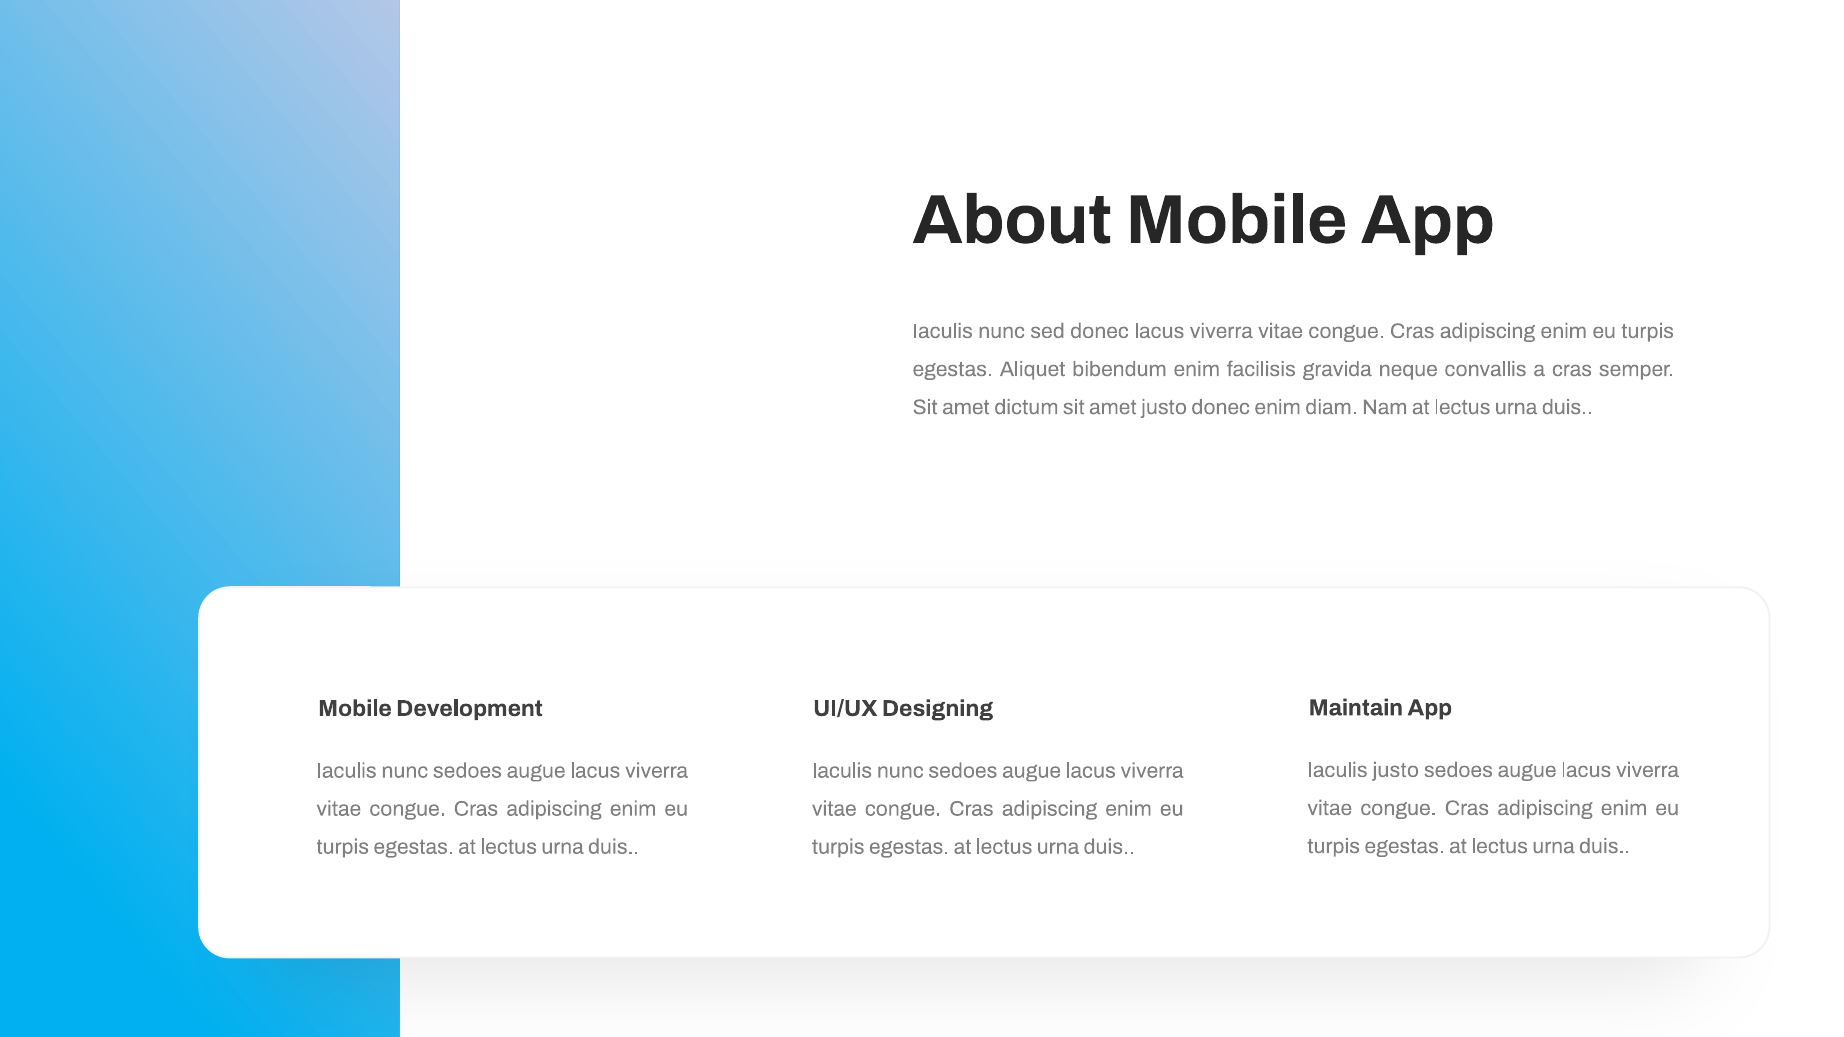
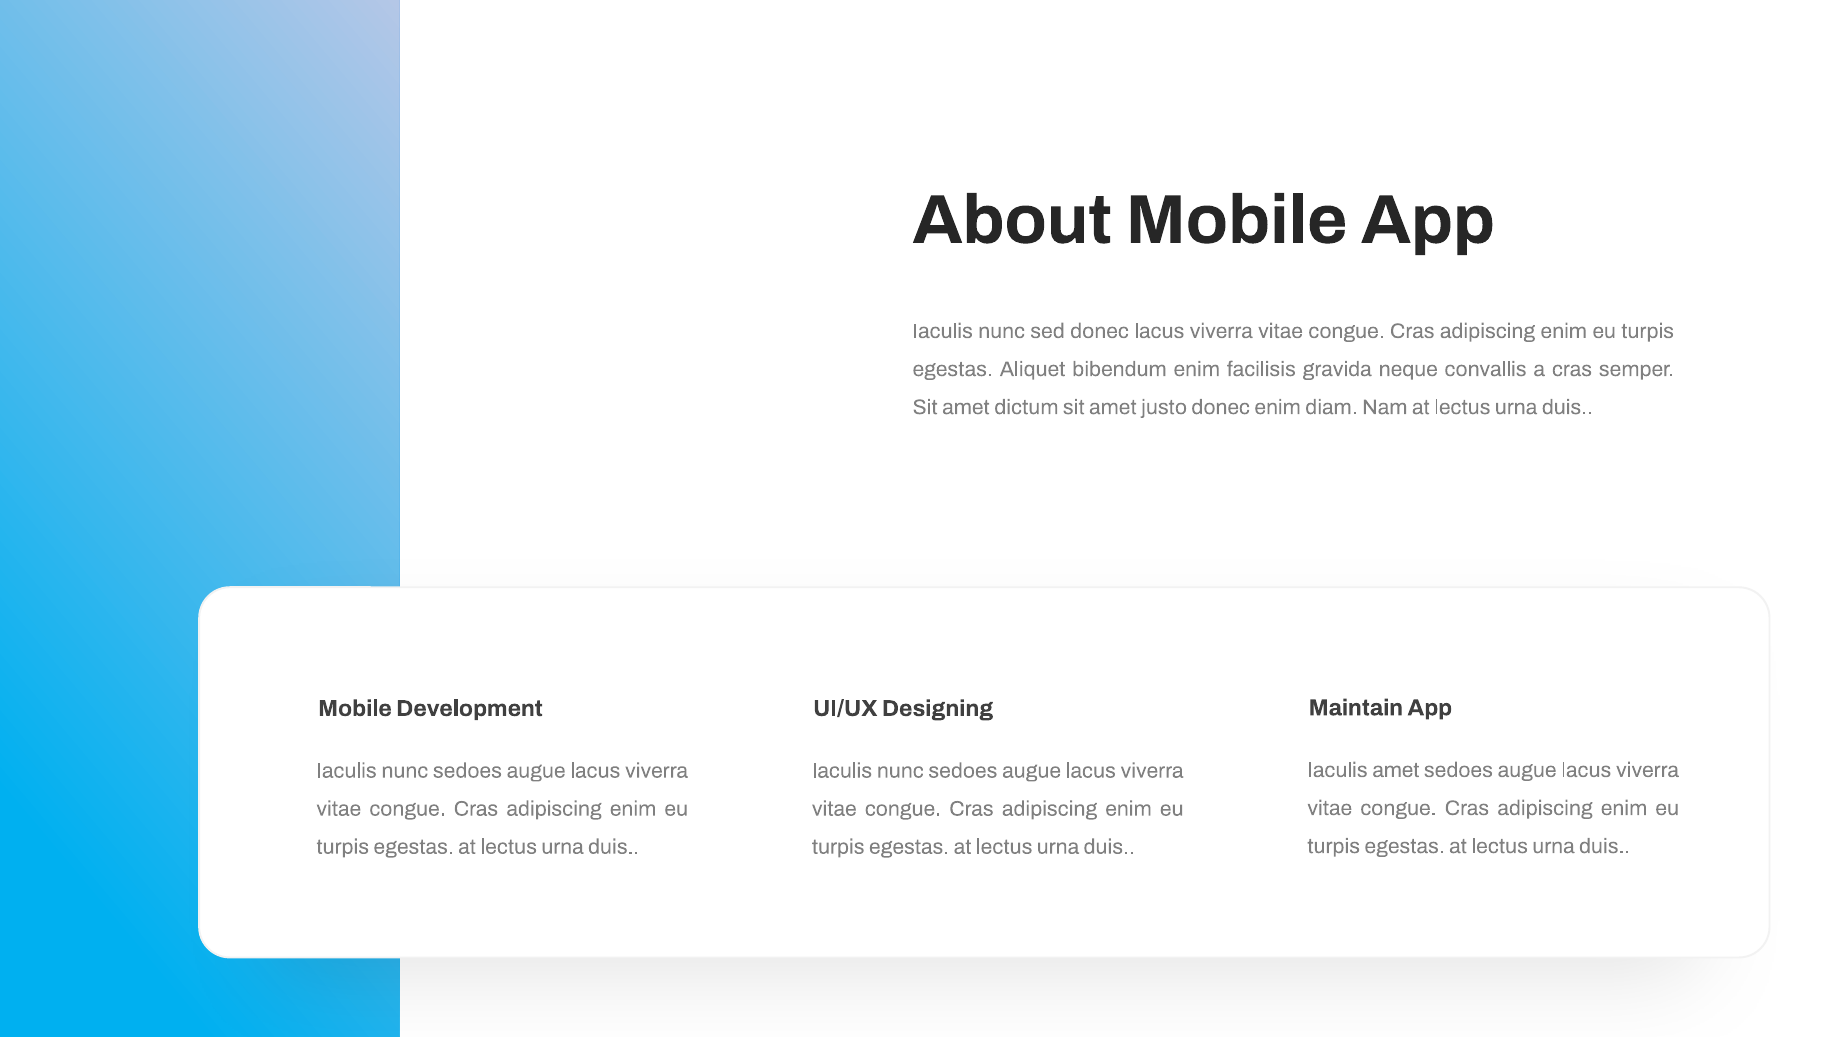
Iaculis justo: justo -> amet (1396, 770)
